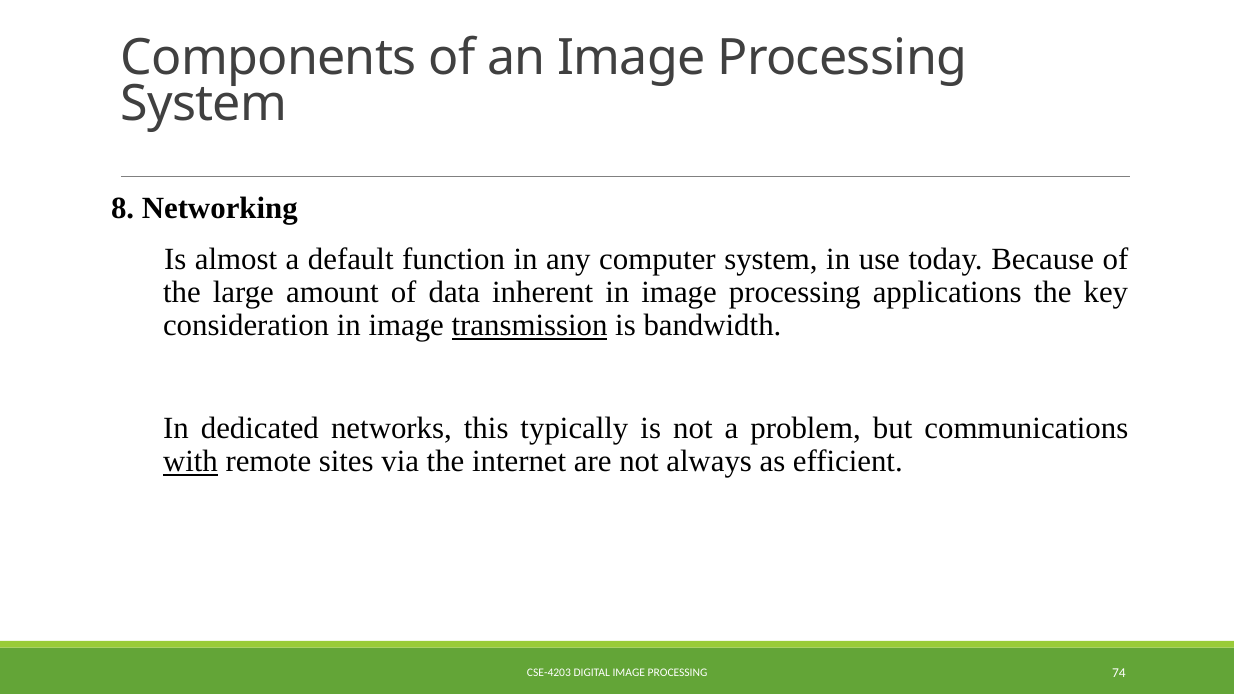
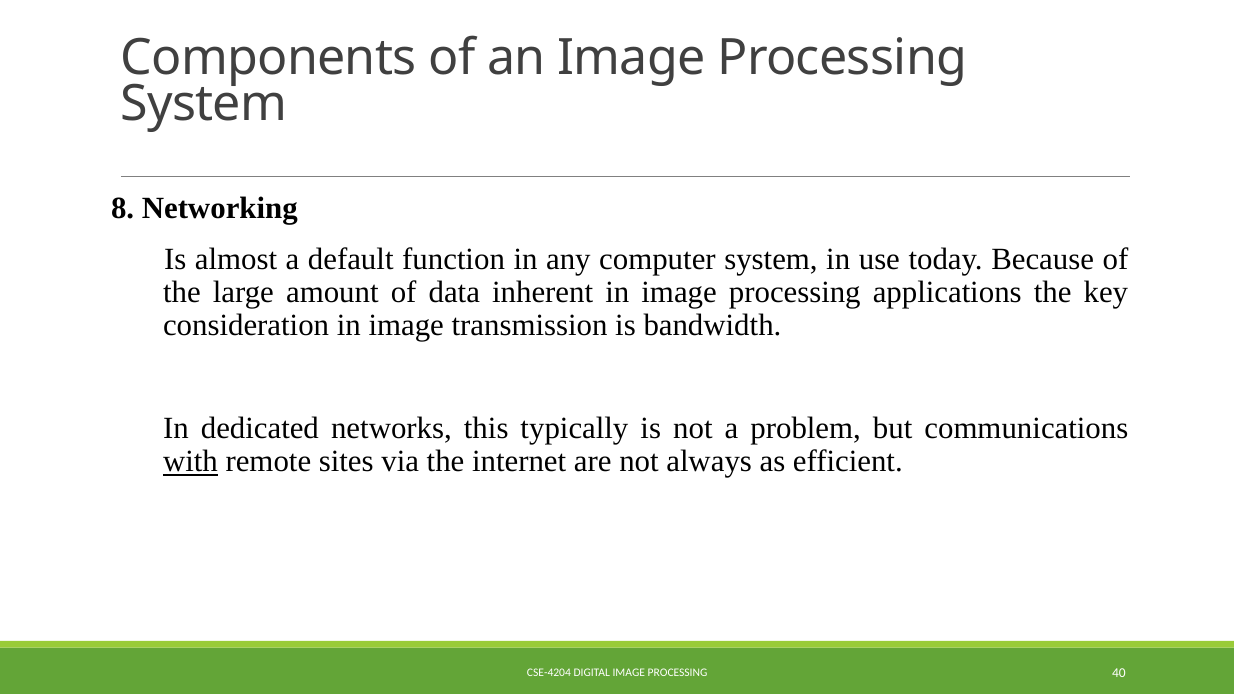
transmission underline: present -> none (530, 326)
CSE-4203: CSE-4203 -> CSE-4204 (549, 673)
74: 74 -> 40 (1119, 673)
